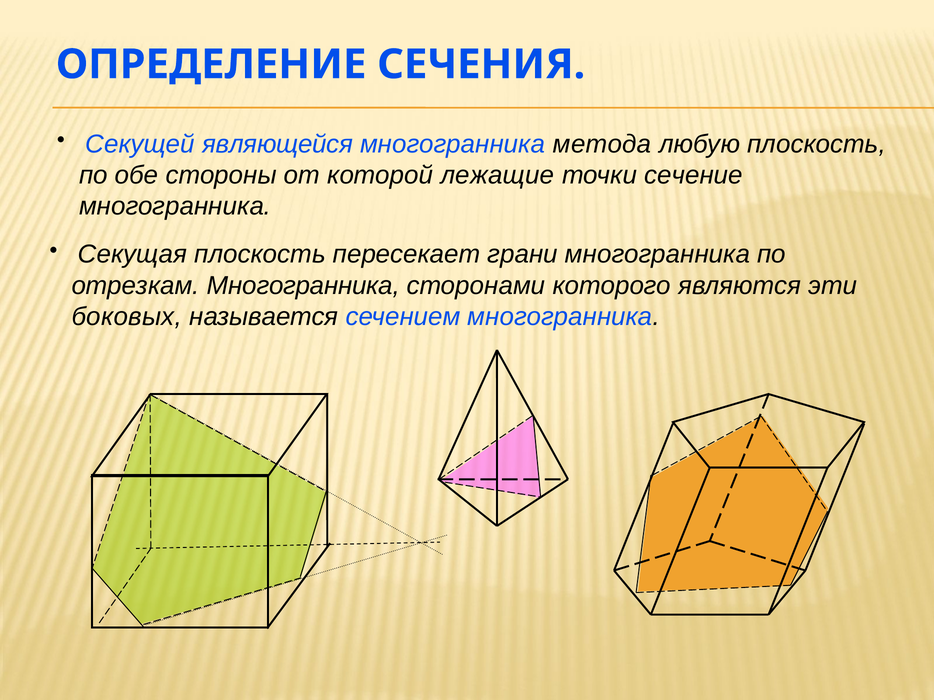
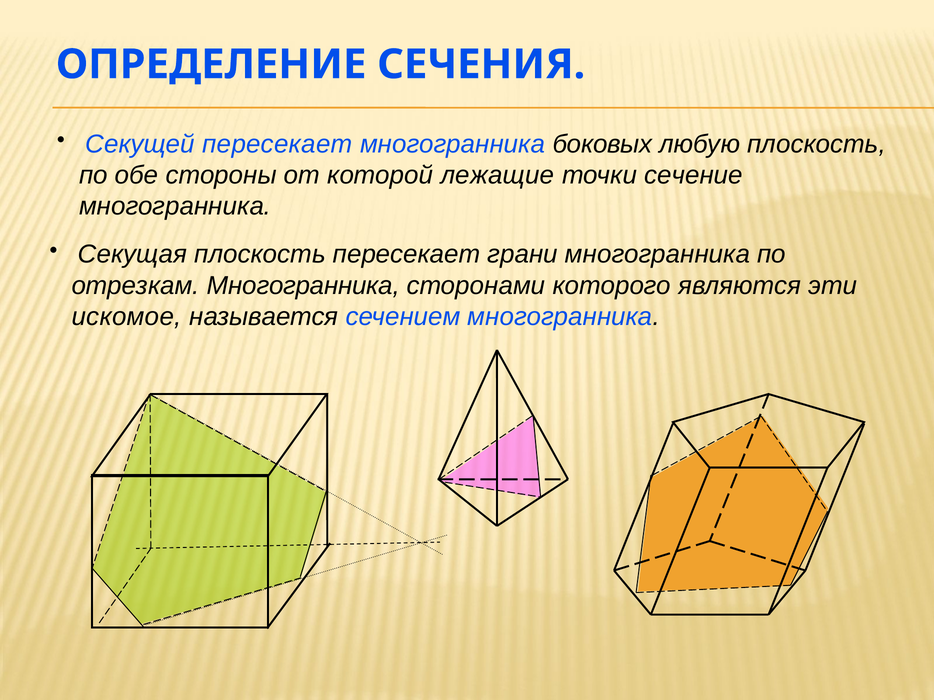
Секущей являющейся: являющейся -> пересекает (277, 144)
метода: метода -> боковых (602, 144)
боковых: боковых -> искомое (127, 317)
